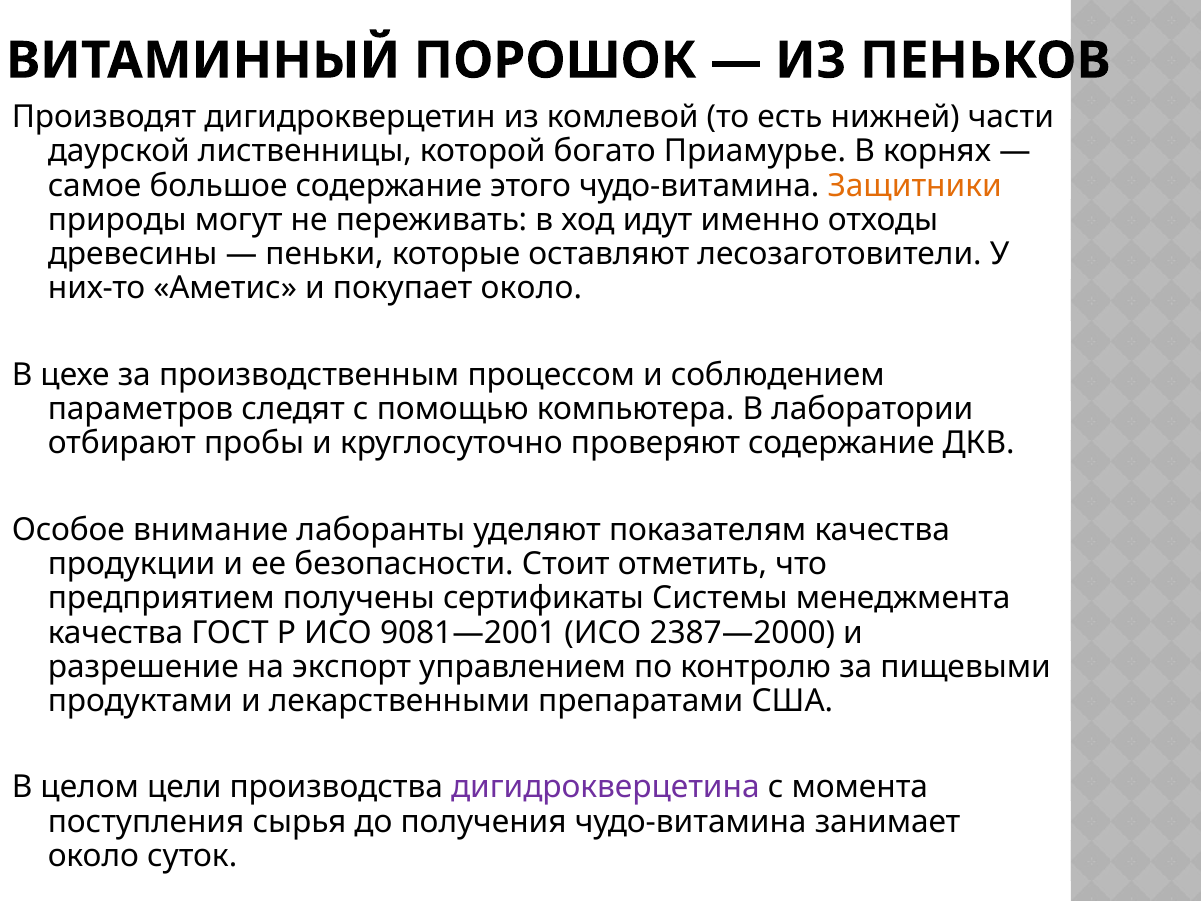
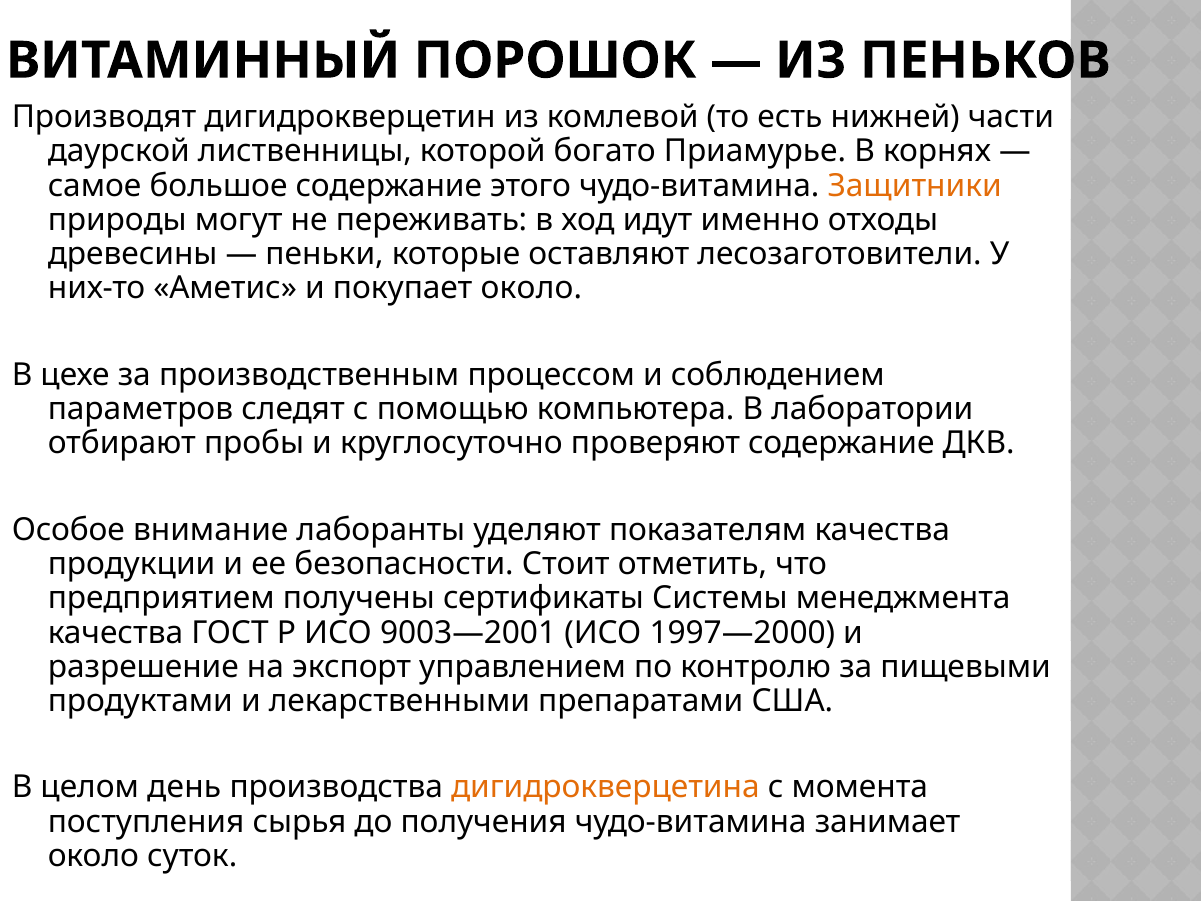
9081—2001: 9081—2001 -> 9003—2001 (468, 632)
2387—2000: 2387—2000 -> 1997—2000 (742, 632)
цели: цели -> день (184, 787)
дигидрокверцетина colour: purple -> orange (605, 787)
